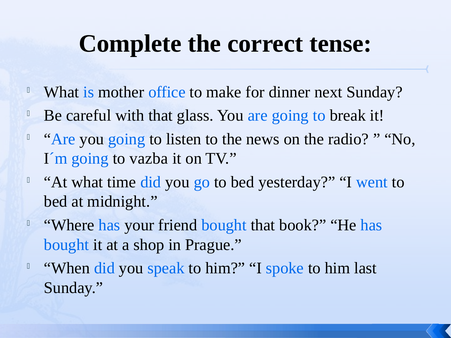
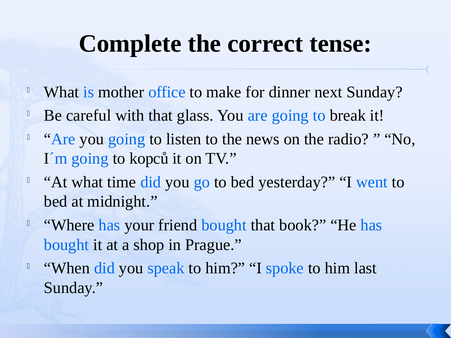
vazba: vazba -> kopců (149, 159)
